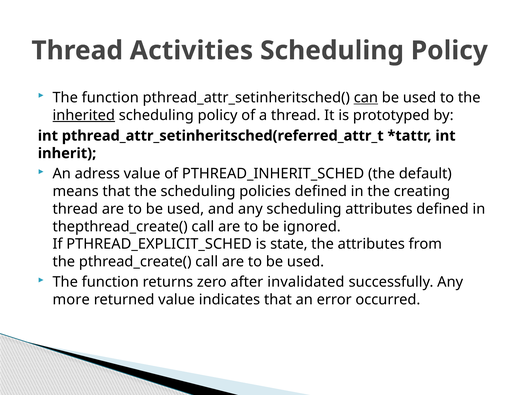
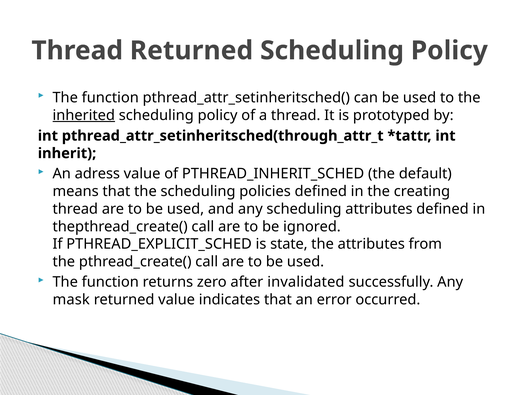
Thread Activities: Activities -> Returned (191, 51)
can underline: present -> none (366, 98)
pthread_attr_setinheritsched(referred_attr_t: pthread_attr_setinheritsched(referred_attr_t -> pthread_attr_setinheritsched(through_attr_t (223, 136)
more: more -> mask (71, 299)
